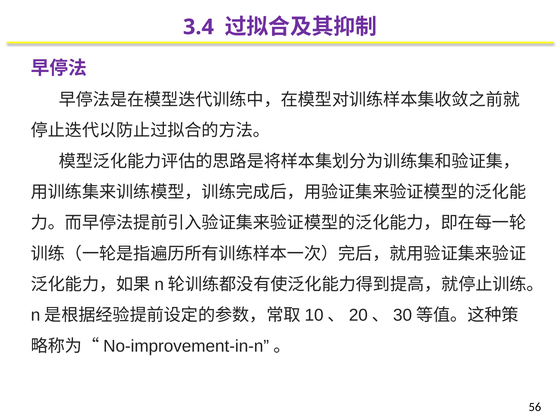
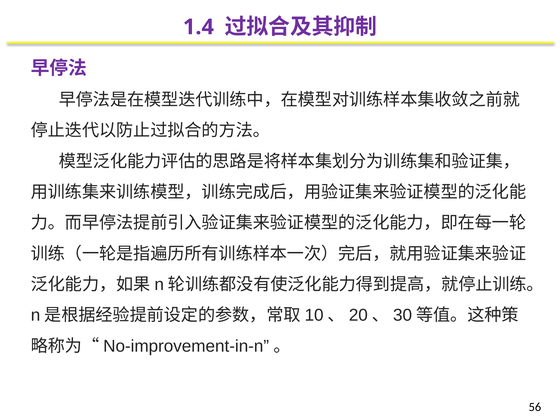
3.4: 3.4 -> 1.4 (198, 27)
